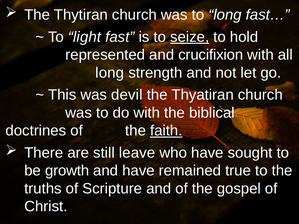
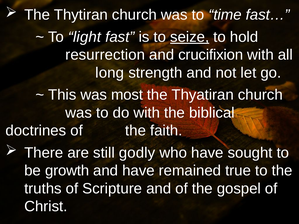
to long: long -> time (225, 15)
represented: represented -> resurrection (105, 55)
devil: devil -> most (127, 95)
faith underline: present -> none (166, 131)
leave: leave -> godly (137, 153)
